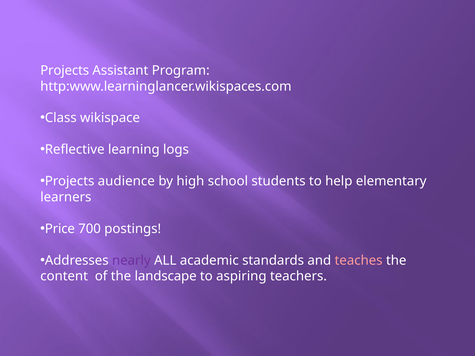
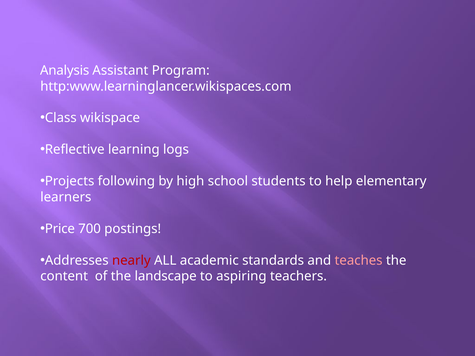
Projects: Projects -> Analysis (65, 71)
audience: audience -> following (126, 181)
nearly colour: purple -> red (131, 261)
